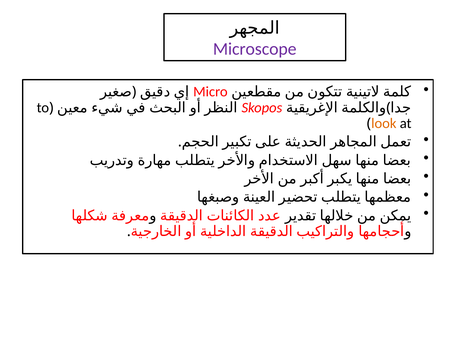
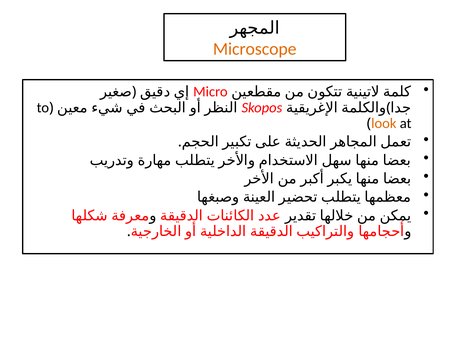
Microscope colour: purple -> orange (255, 49)
